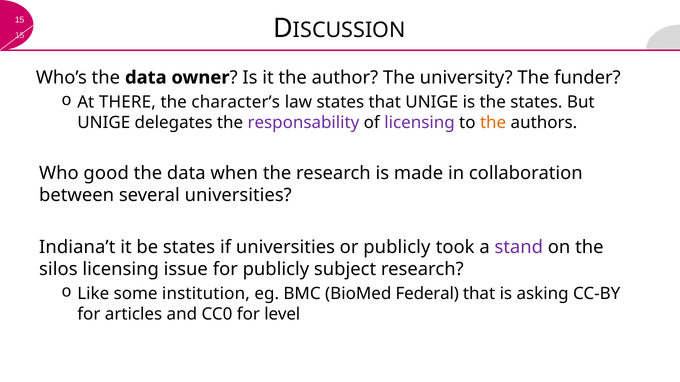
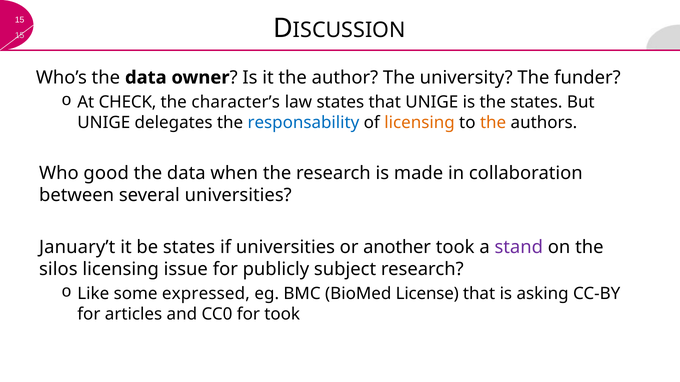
THERE: THERE -> CHECK (128, 102)
responsability colour: purple -> blue (303, 123)
licensing colour: purple -> orange (419, 123)
Indiana’t: Indiana’t -> January’t (77, 247)
or publicly: publicly -> another (397, 247)
institution: institution -> expressed (206, 294)
Federal: Federal -> License (427, 294)
for level: level -> took (282, 314)
